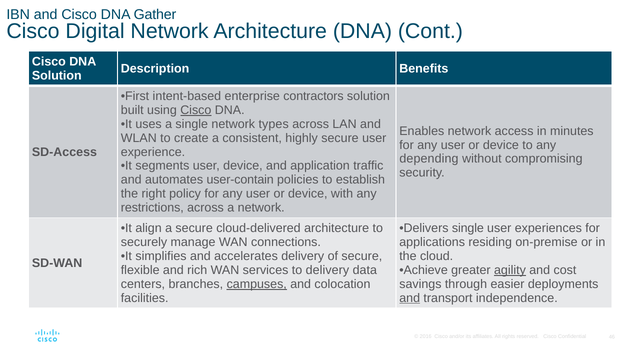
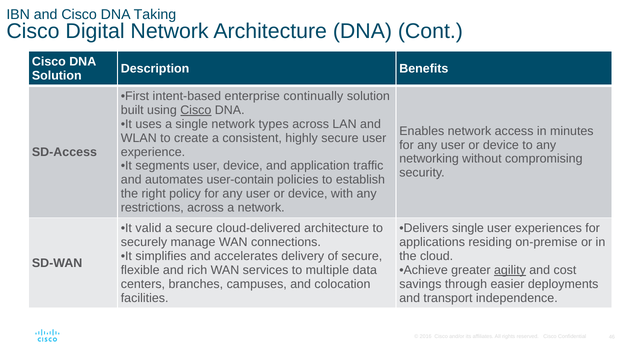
Gather: Gather -> Taking (155, 15)
contractors: contractors -> continually (313, 96)
depending: depending -> networking (429, 159)
align: align -> valid (148, 229)
to delivery: delivery -> multiple (327, 270)
campuses underline: present -> none (257, 284)
and underline: present -> none (410, 298)
